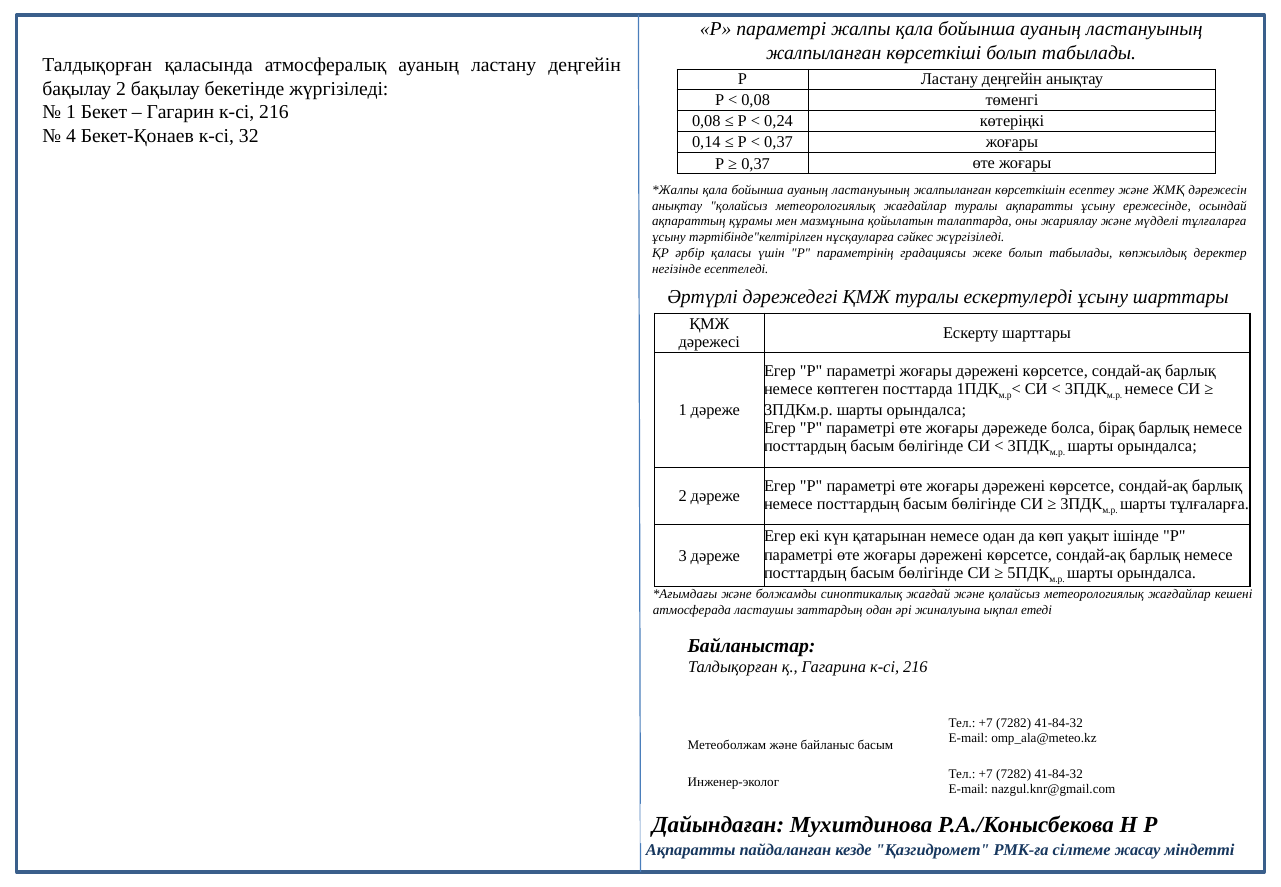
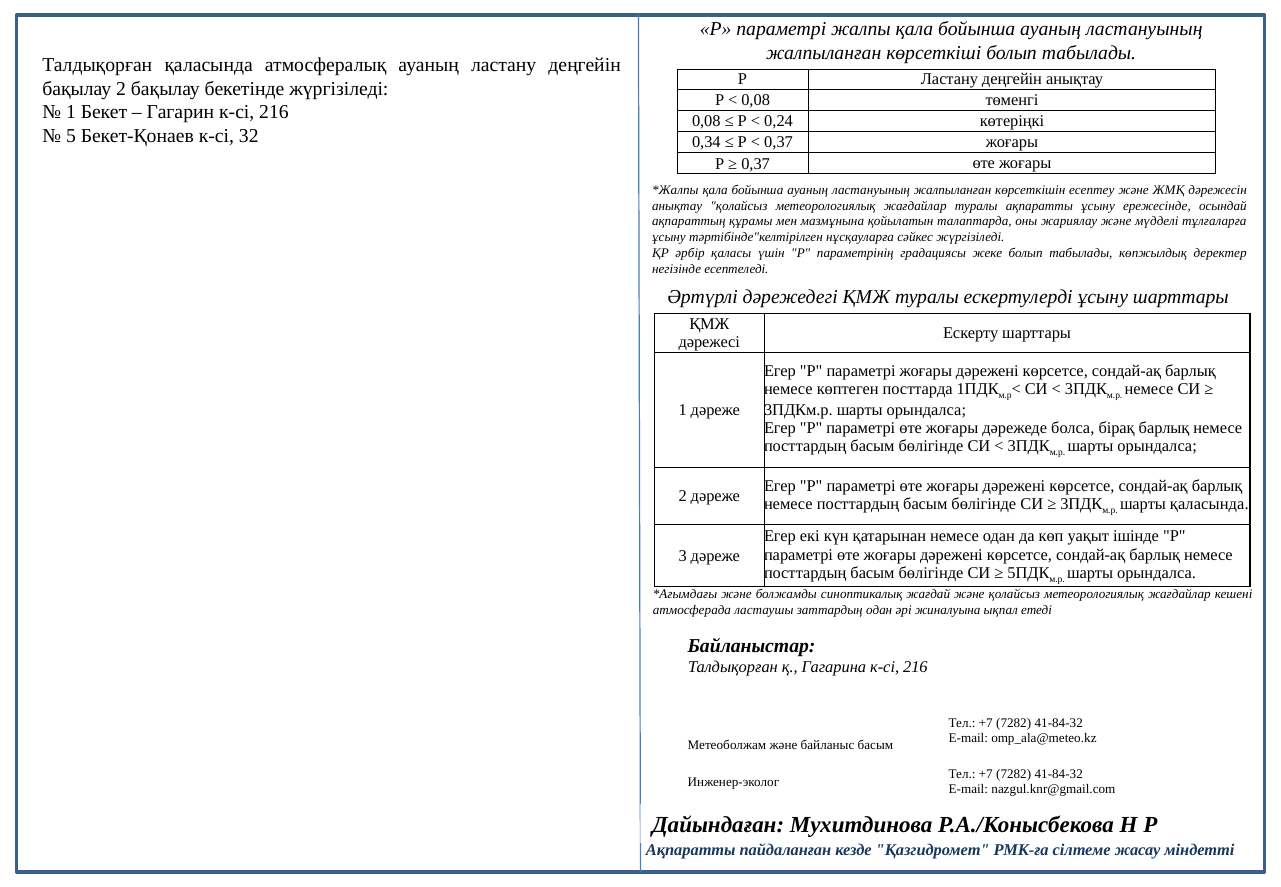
4: 4 -> 5 (71, 136)
0,14: 0,14 -> 0,34 (706, 143)
шарты тұлғаларға: тұлғаларға -> қаласында (1209, 504)
